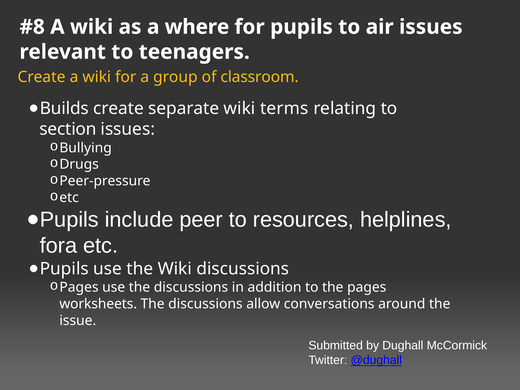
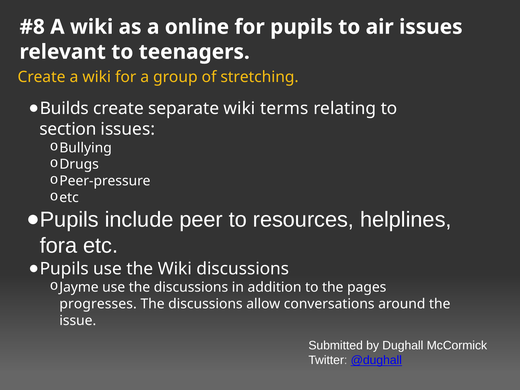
where: where -> online (197, 27)
classroom: classroom -> stretching (260, 77)
Pages: Pages -> Jayme (79, 287)
worksheets: worksheets -> progresses (98, 304)
